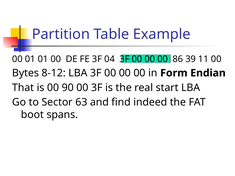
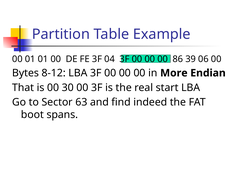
11: 11 -> 06 (203, 59)
Form: Form -> More (174, 73)
90: 90 -> 30 (68, 88)
